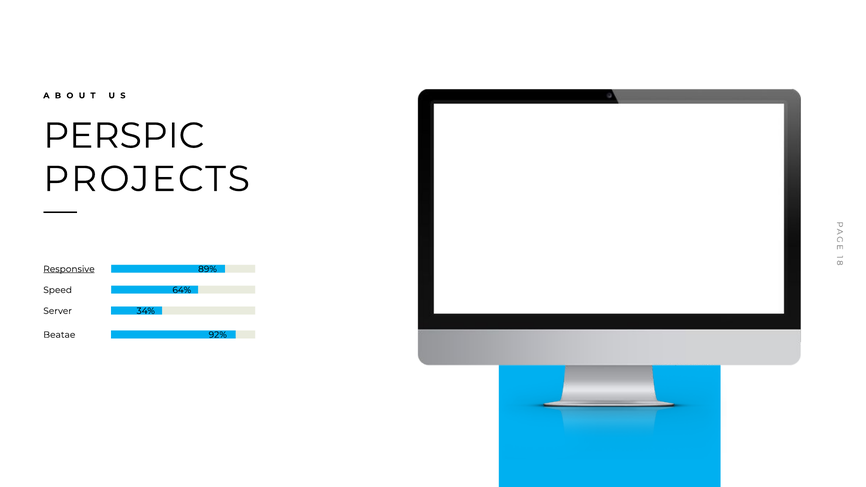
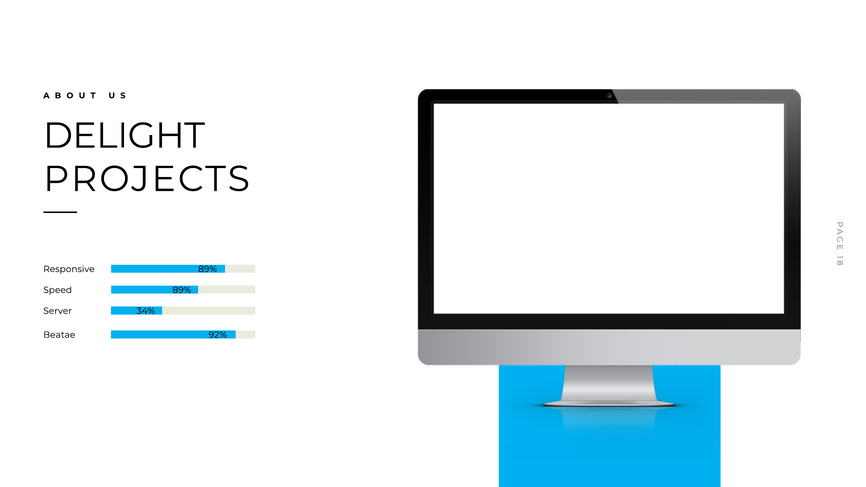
PERSPIC: PERSPIC -> DELIGHT (124, 136)
Responsive underline: present -> none (69, 269)
Speed 64%: 64% -> 89% (182, 290)
